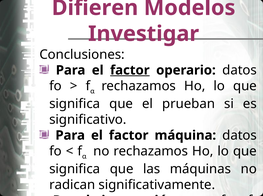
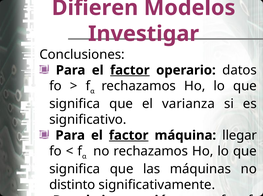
prueban: prueban -> varianza (189, 104)
factor underline: none -> present (129, 136)
máquina datos: datos -> llegar (240, 136)
radican: radican -> distinto (72, 185)
